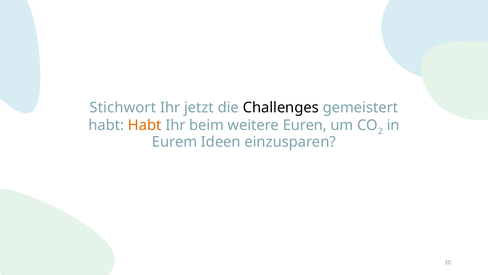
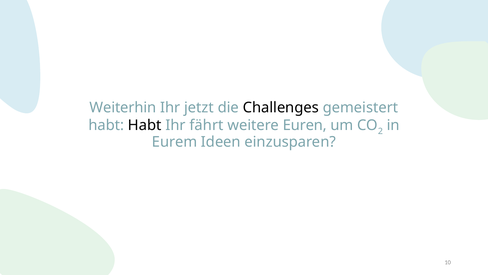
Stichwort: Stichwort -> Weiterhin (123, 107)
Habt colour: orange -> black (145, 125)
beim: beim -> fährt (206, 125)
